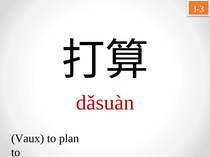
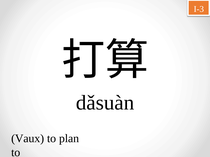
dǎsuàn colour: red -> black (105, 103)
